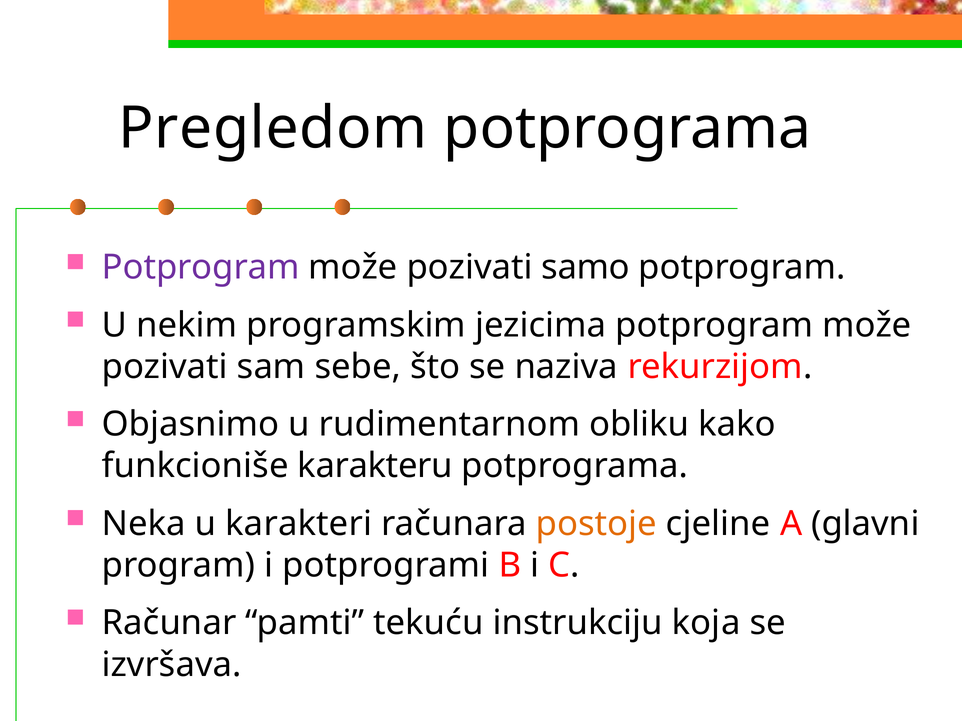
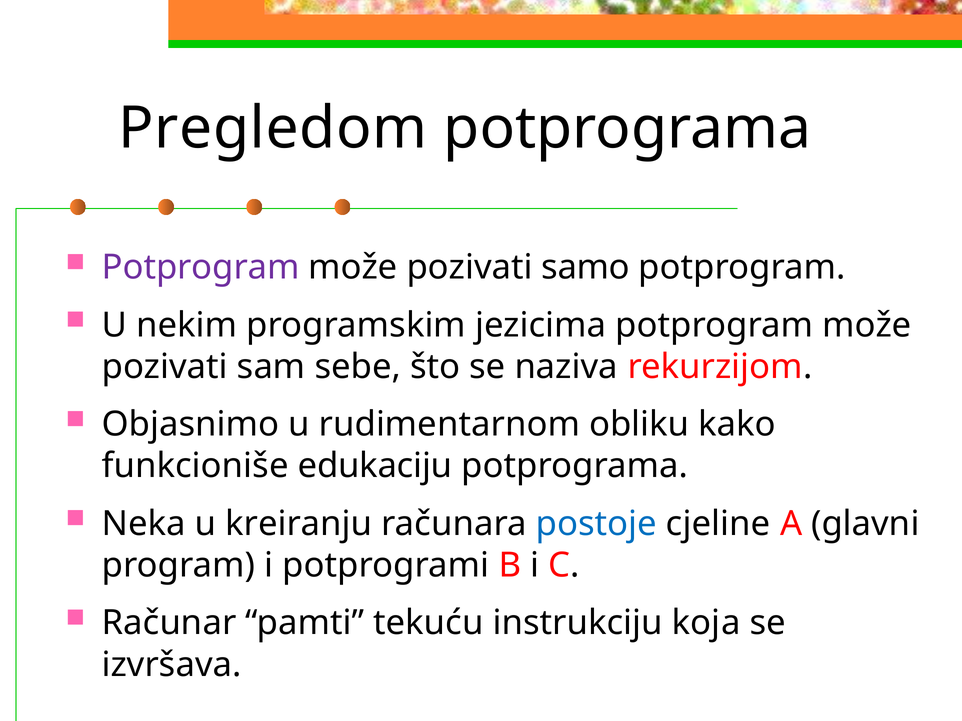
karakteru: karakteru -> edukaciju (375, 466)
karakteri: karakteri -> kreiranju (299, 524)
postoje colour: orange -> blue (596, 524)
